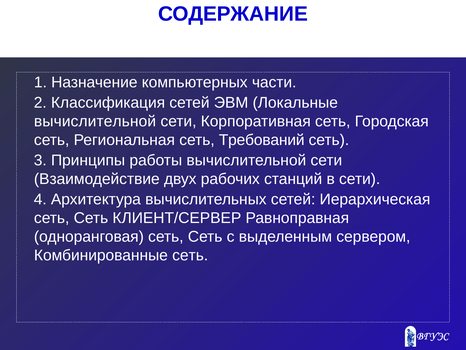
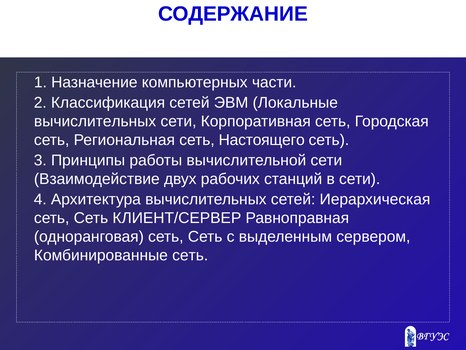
вычислительной: вычислительной -> вычислительных (95, 121)
Требований: Требований -> Настоящего (262, 140)
